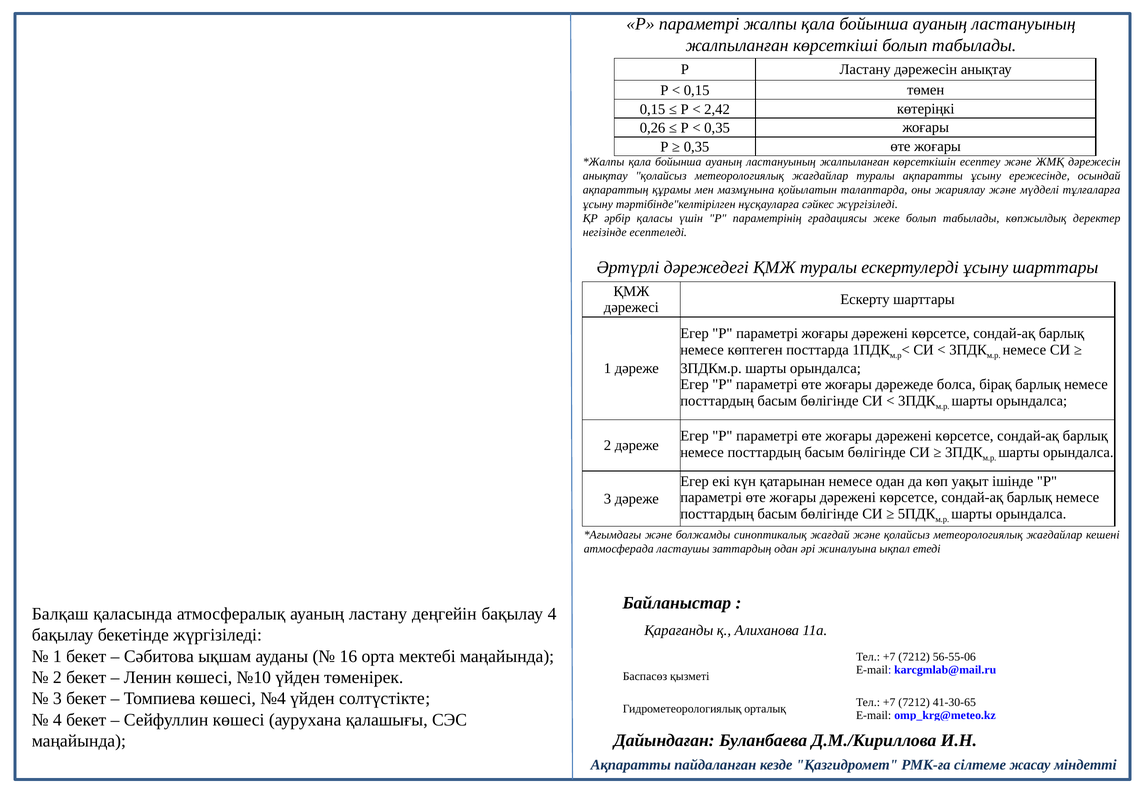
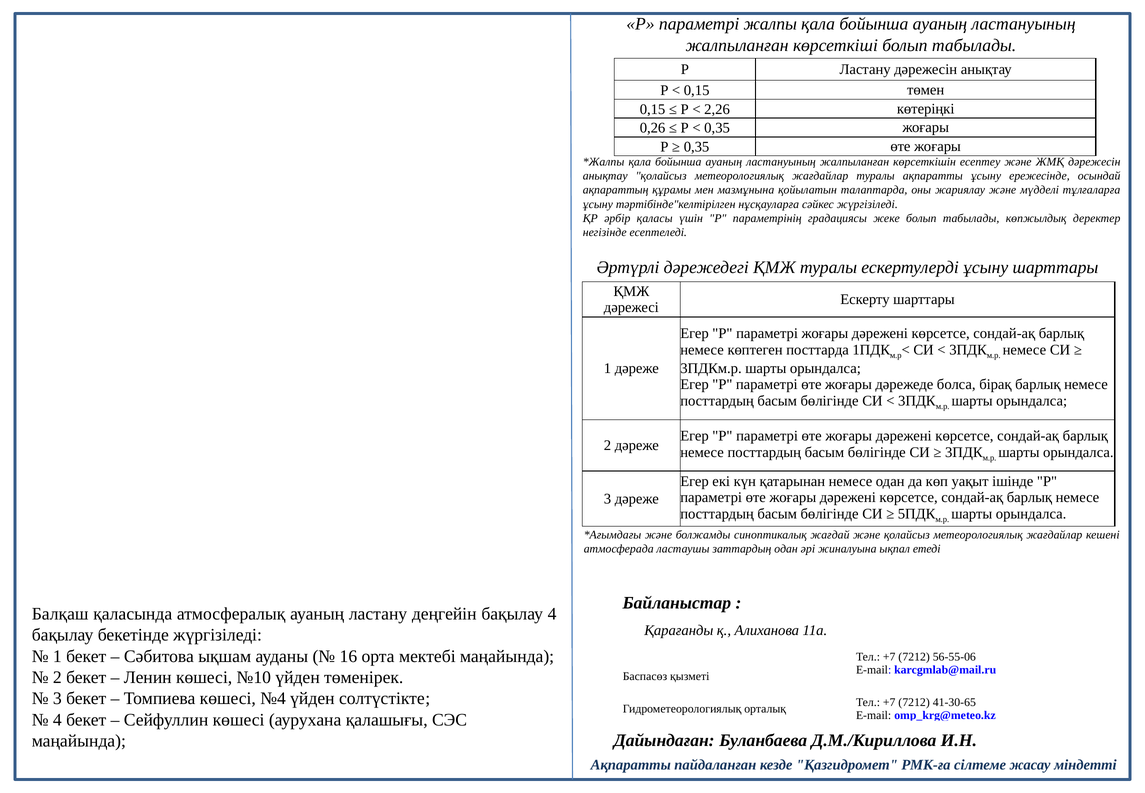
2,42: 2,42 -> 2,26 (717, 109)
